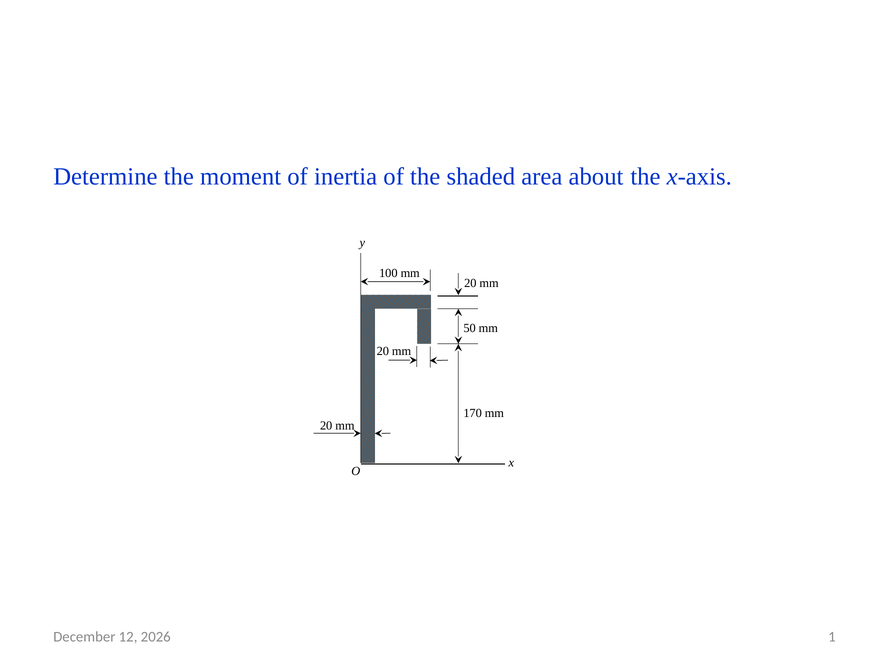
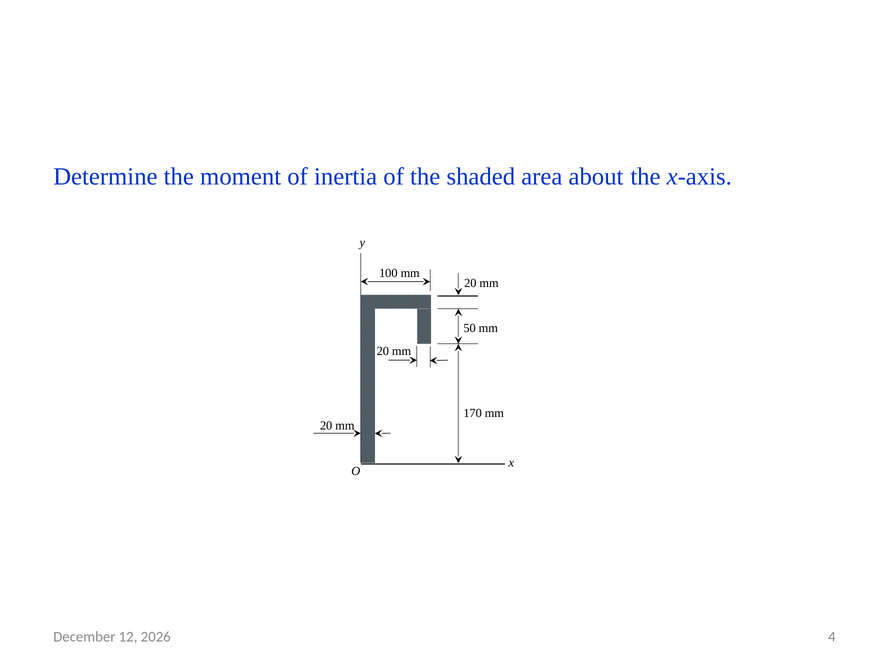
1: 1 -> 4 (832, 637)
